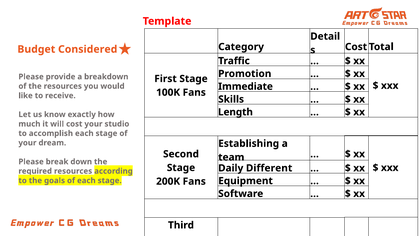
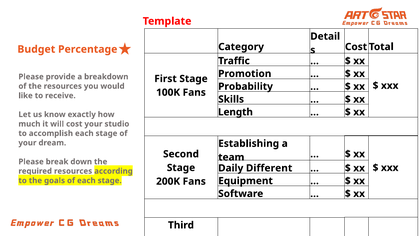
Considered: Considered -> Percentage (88, 49)
Immediate: Immediate -> Probability (246, 87)
